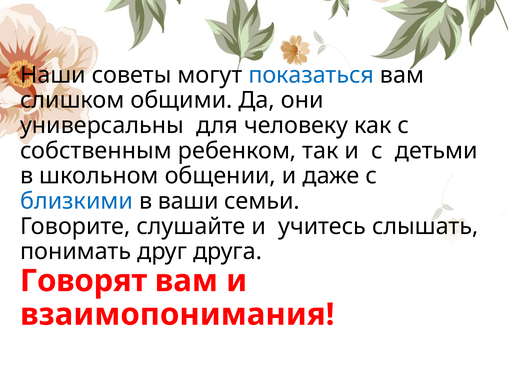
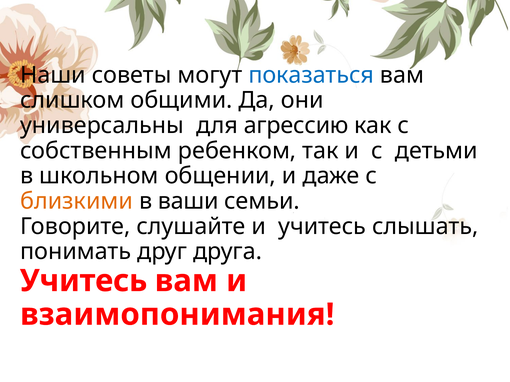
человеку: человеку -> агрессию (296, 126)
близкими colour: blue -> orange (77, 201)
Говорят: Говорят -> Учитесь (84, 281)
